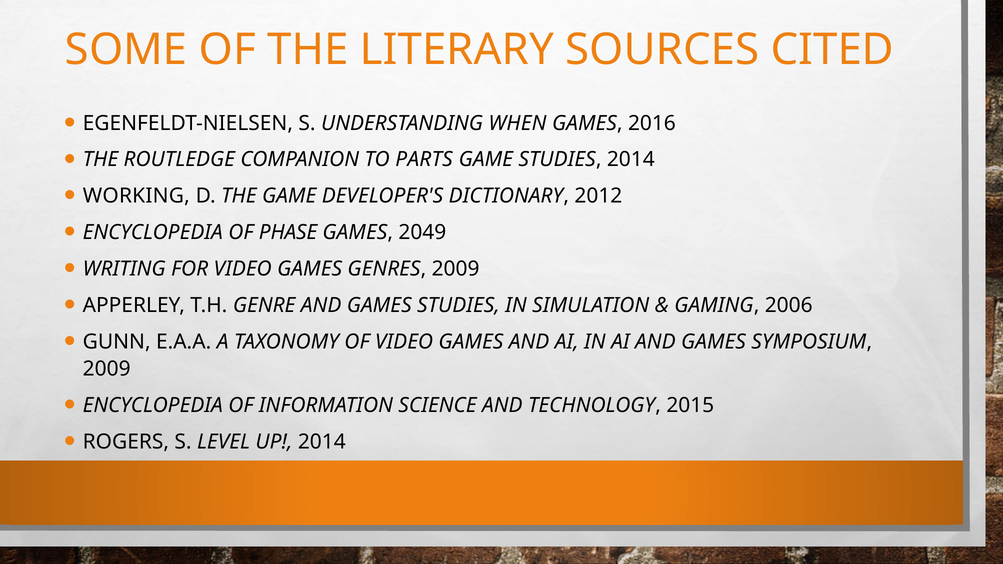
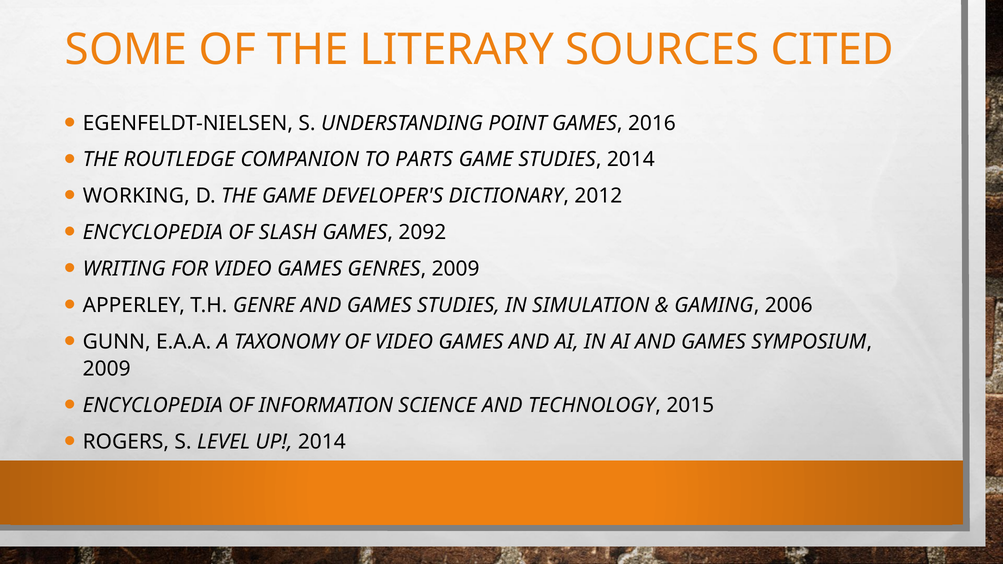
WHEN: WHEN -> POINT (518, 123)
PHASE: PHASE -> SLASH (288, 233)
2049: 2049 -> 2092 (422, 233)
